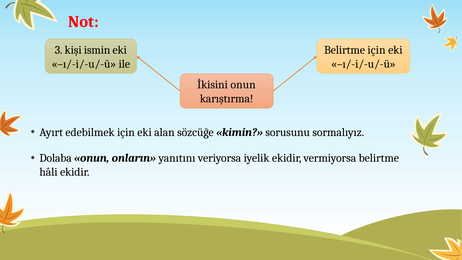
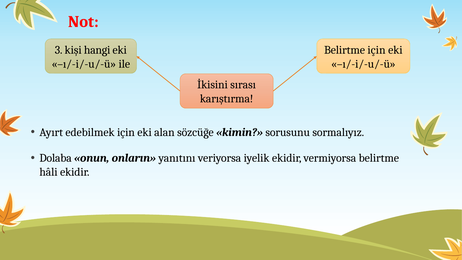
ismin: ismin -> hangi (97, 50)
İkisini onun: onun -> sırası (243, 85)
